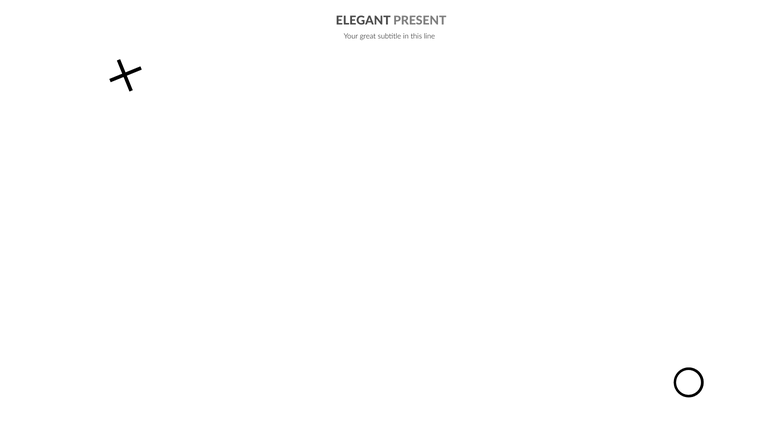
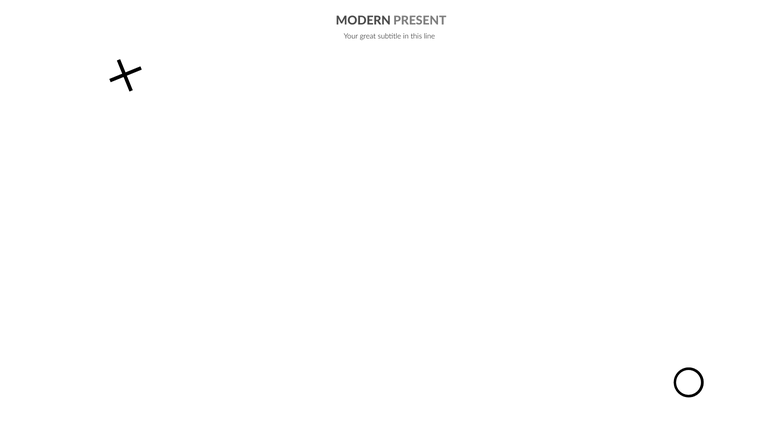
ELEGANT: ELEGANT -> MODERN (363, 21)
